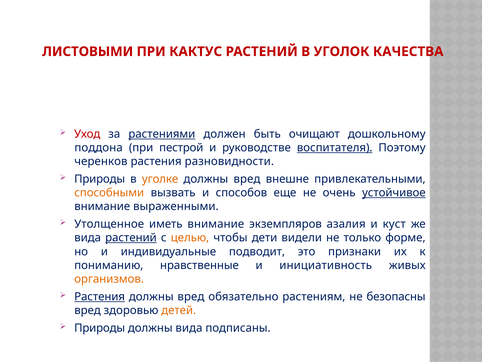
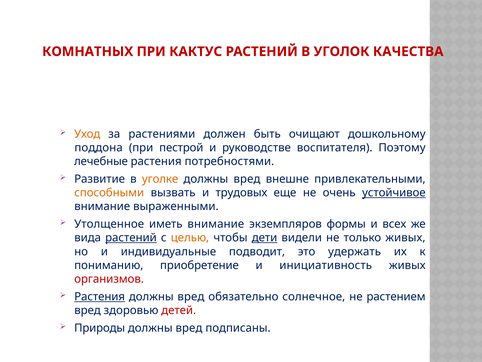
ЛИСТОВЫМИ: ЛИСТОВЫМИ -> КОМНАТНЫХ (88, 52)
Уход colour: red -> orange (87, 134)
растениями underline: present -> none (162, 134)
воспитателя underline: present -> none (335, 148)
черенков: черенков -> лечебные (101, 161)
разновидности: разновидности -> потребностями (229, 161)
Природы: Природы -> Развитие (100, 179)
способов: способов -> трудовых (241, 193)
азалия: азалия -> формы (346, 224)
куст: куст -> всех (394, 224)
дети underline: none -> present (265, 238)
только форме: форме -> живых (405, 238)
признаки: признаки -> удержать (355, 251)
нравственные: нравственные -> приобретение (199, 265)
организмов colour: orange -> red (109, 279)
растениям: растениям -> солнечное (314, 296)
безопасны: безопасны -> растением (396, 296)
детей colour: orange -> red (179, 310)
вида: вида -> вред (189, 328)
